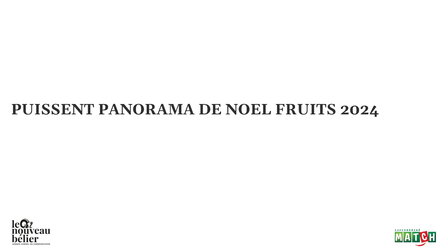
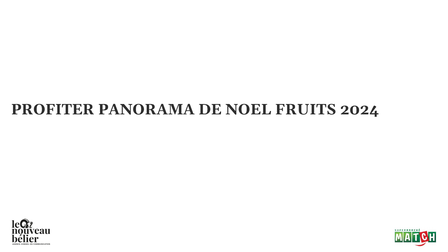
PUISSENT: PUISSENT -> PROFITER (53, 109)
